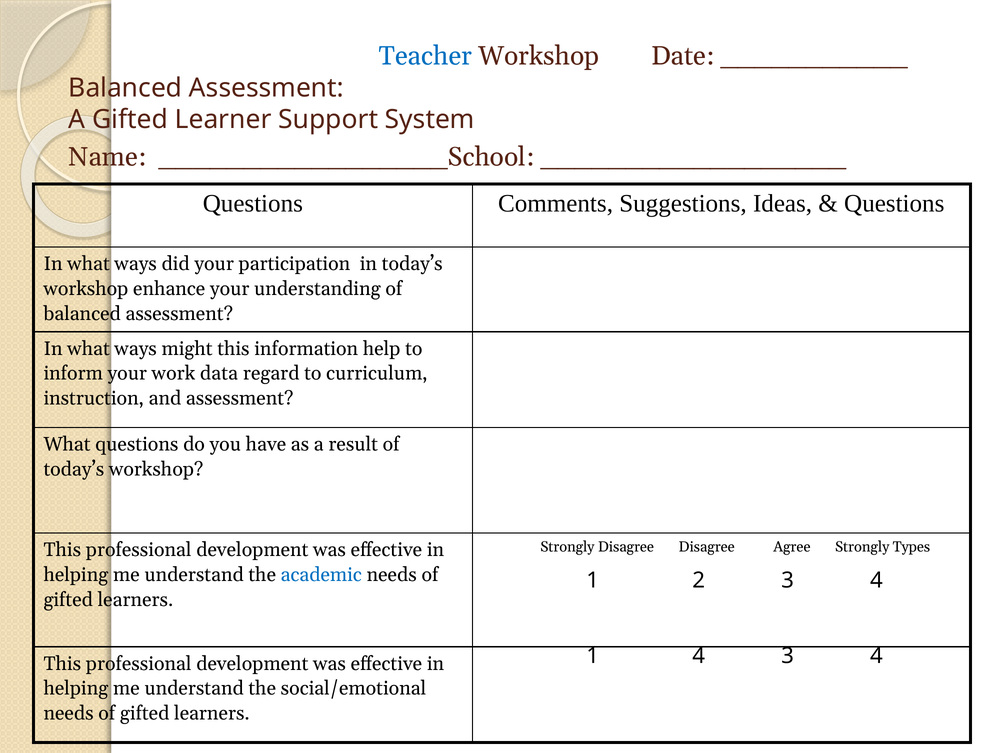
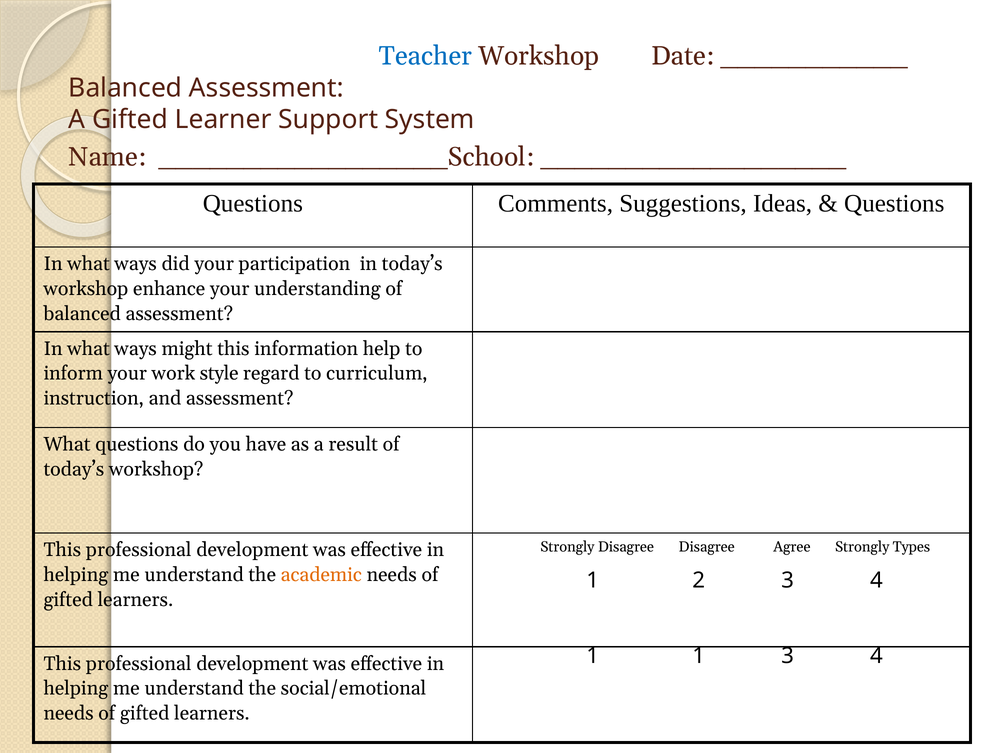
data: data -> style (219, 374)
academic colour: blue -> orange (321, 575)
1 4: 4 -> 1 (699, 656)
